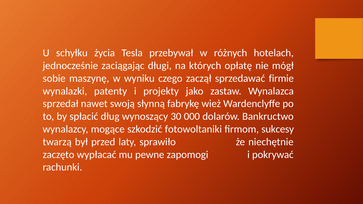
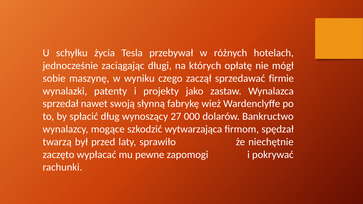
30: 30 -> 27 (176, 117)
fotowoltaniki: fotowoltaniki -> wytwarzająca (193, 129)
sukcesy: sukcesy -> spędzał (278, 129)
